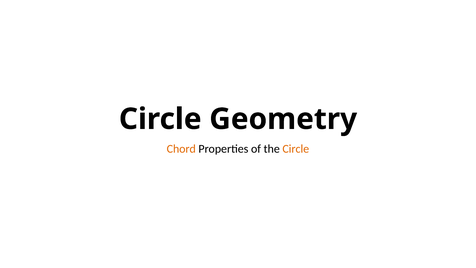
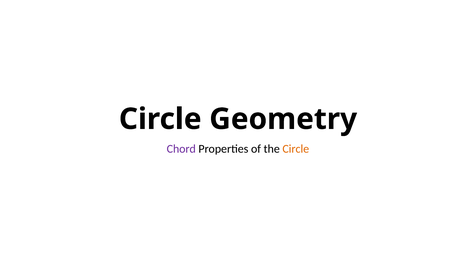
Chord colour: orange -> purple (181, 149)
